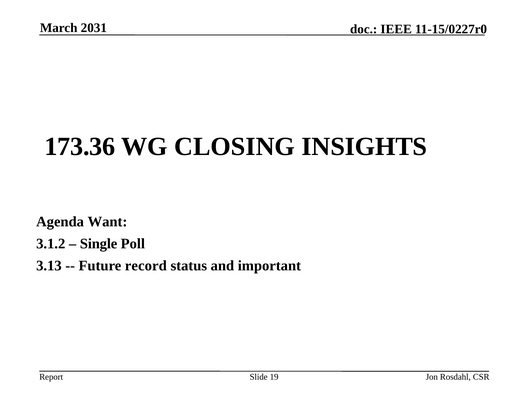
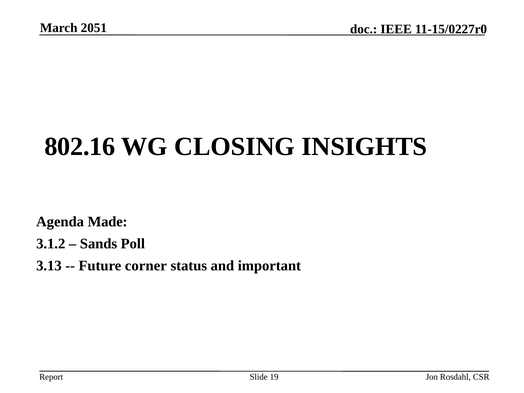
2031: 2031 -> 2051 (94, 28)
173.36: 173.36 -> 802.16 (80, 147)
Want: Want -> Made (108, 222)
Single: Single -> Sands (99, 244)
record: record -> corner (146, 266)
